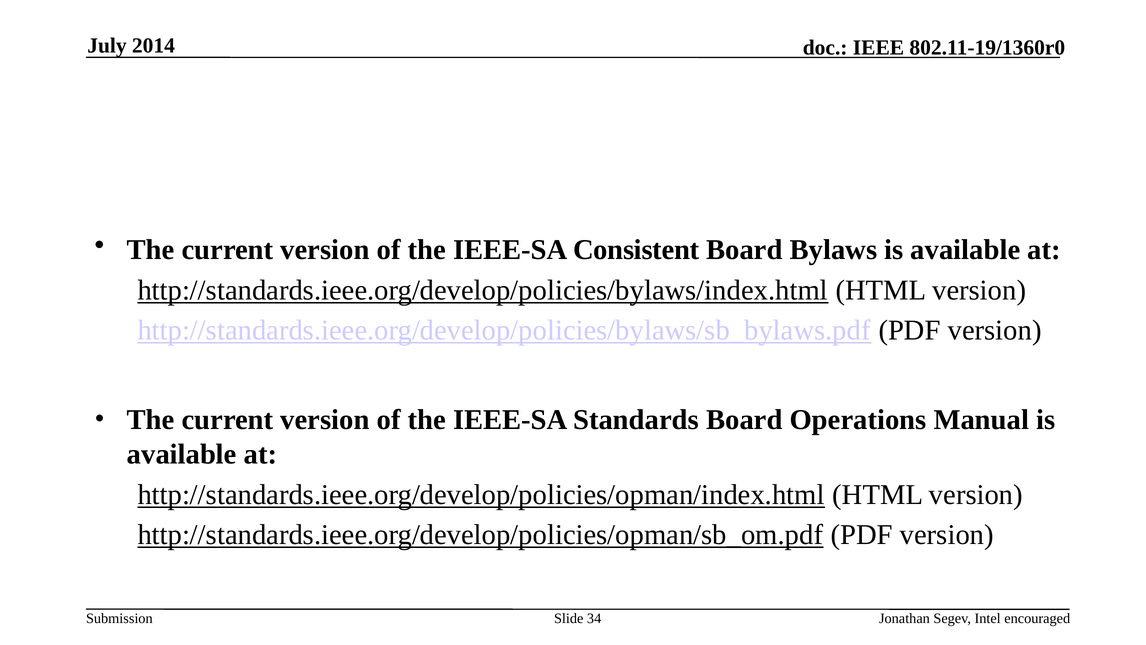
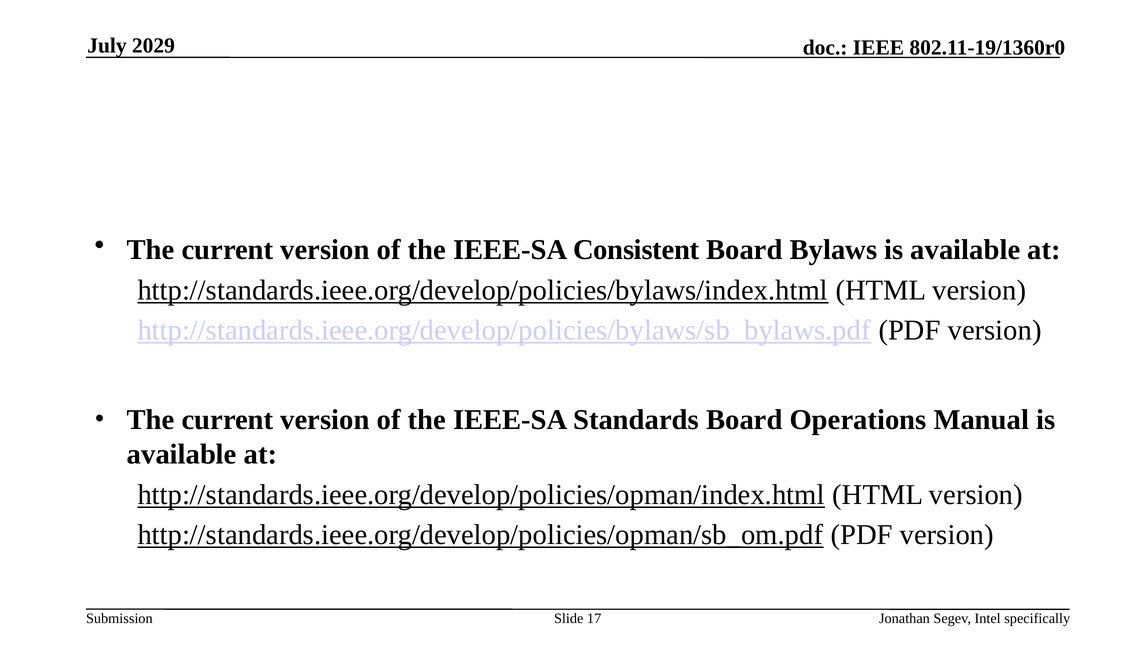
2014: 2014 -> 2029 (153, 46)
34: 34 -> 17 (594, 618)
encouraged: encouraged -> specifically (1037, 618)
